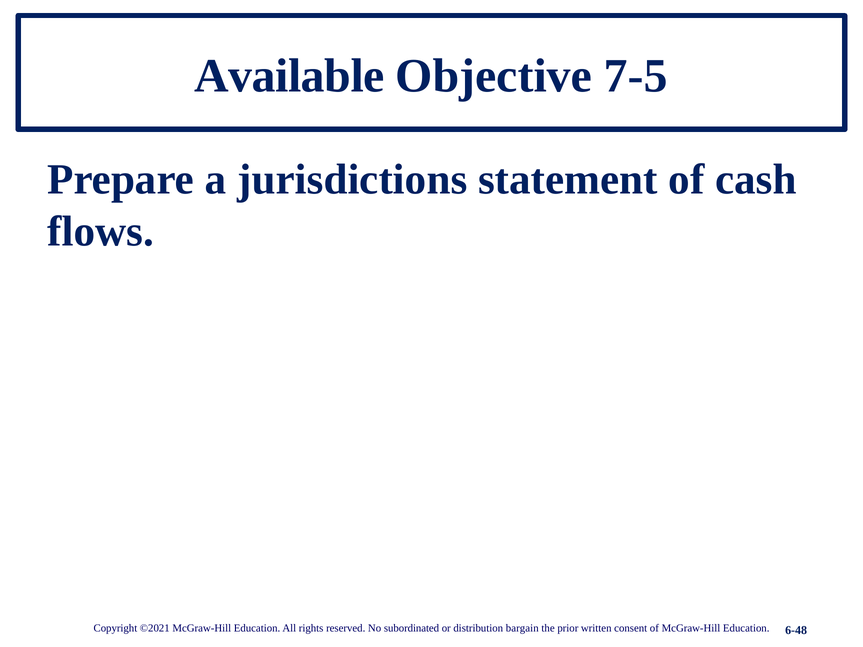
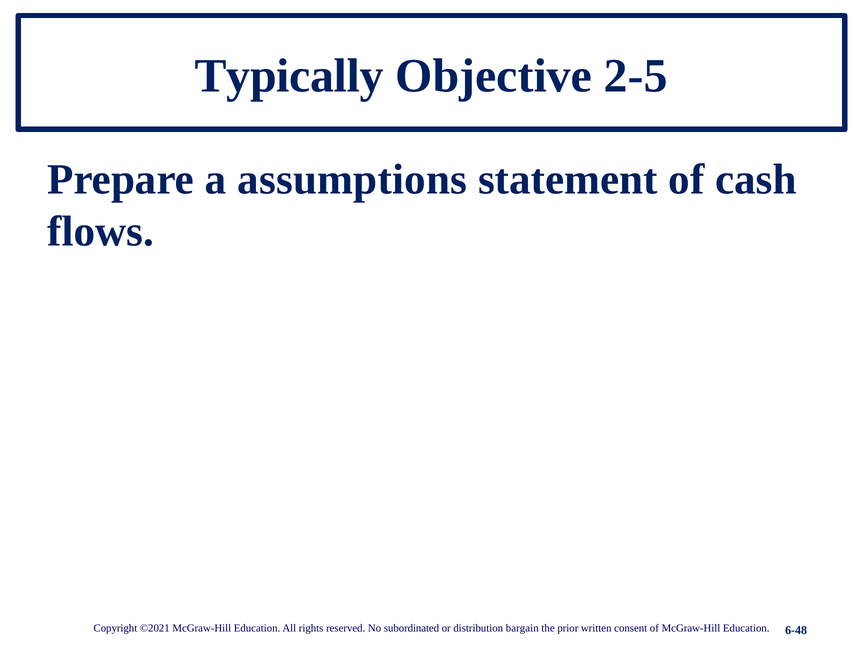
Available: Available -> Typically (289, 76)
7-5: 7-5 -> 2-5 (636, 76)
jurisdictions: jurisdictions -> assumptions (352, 180)
